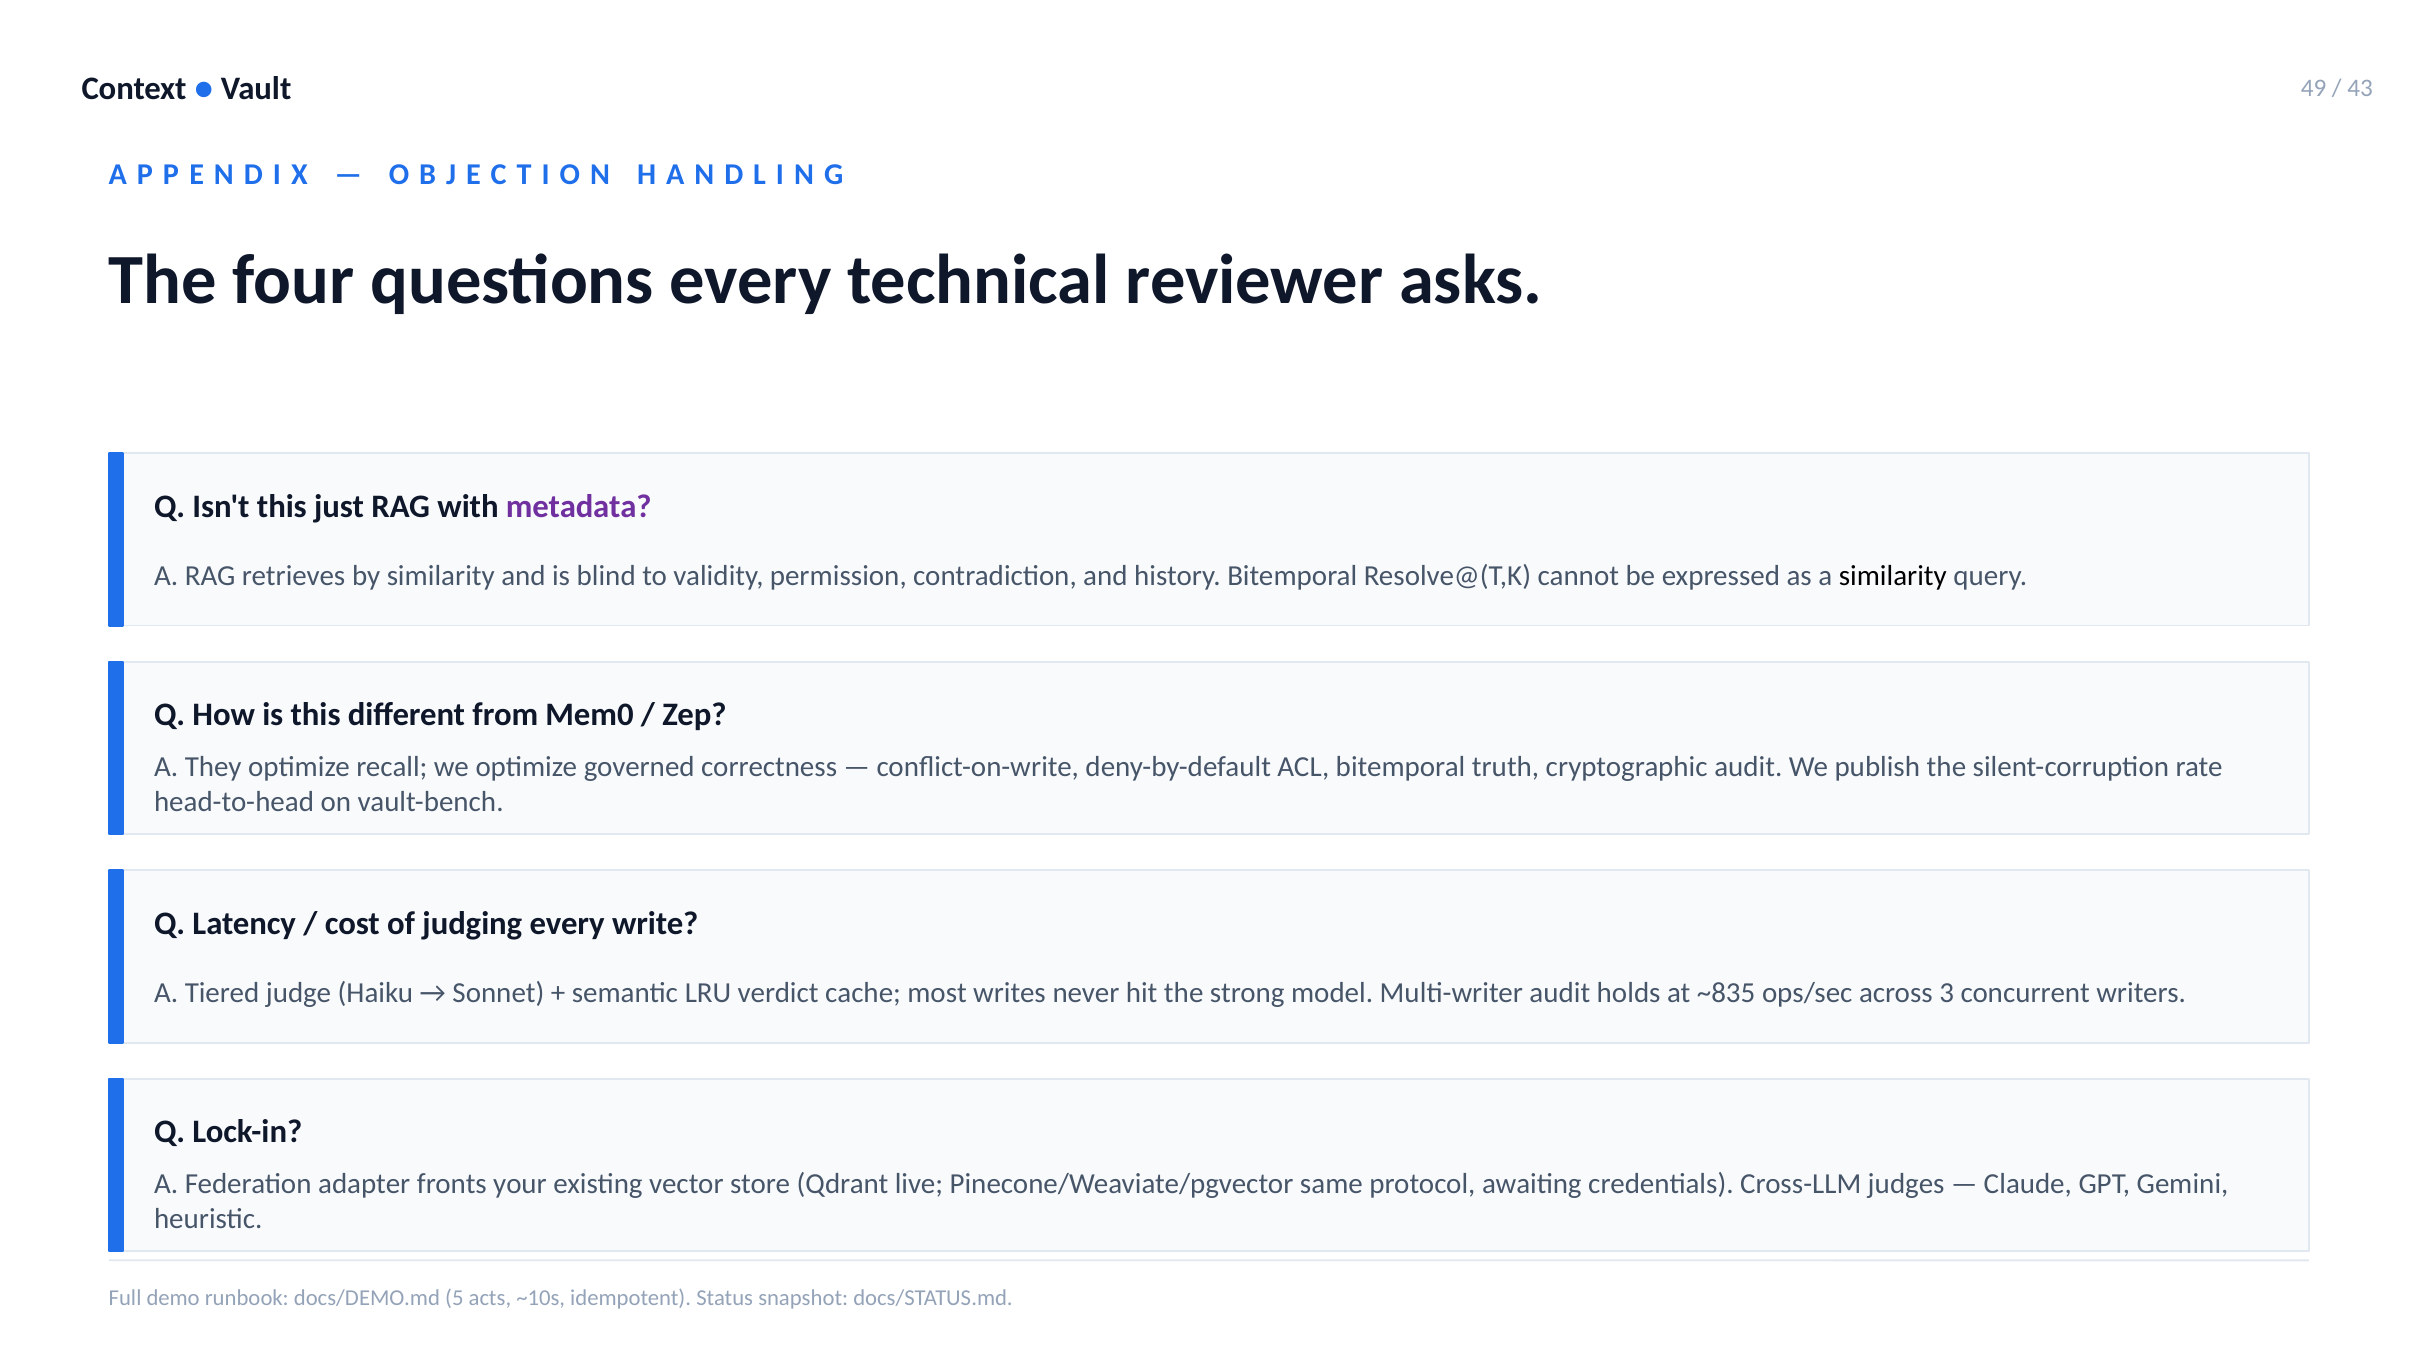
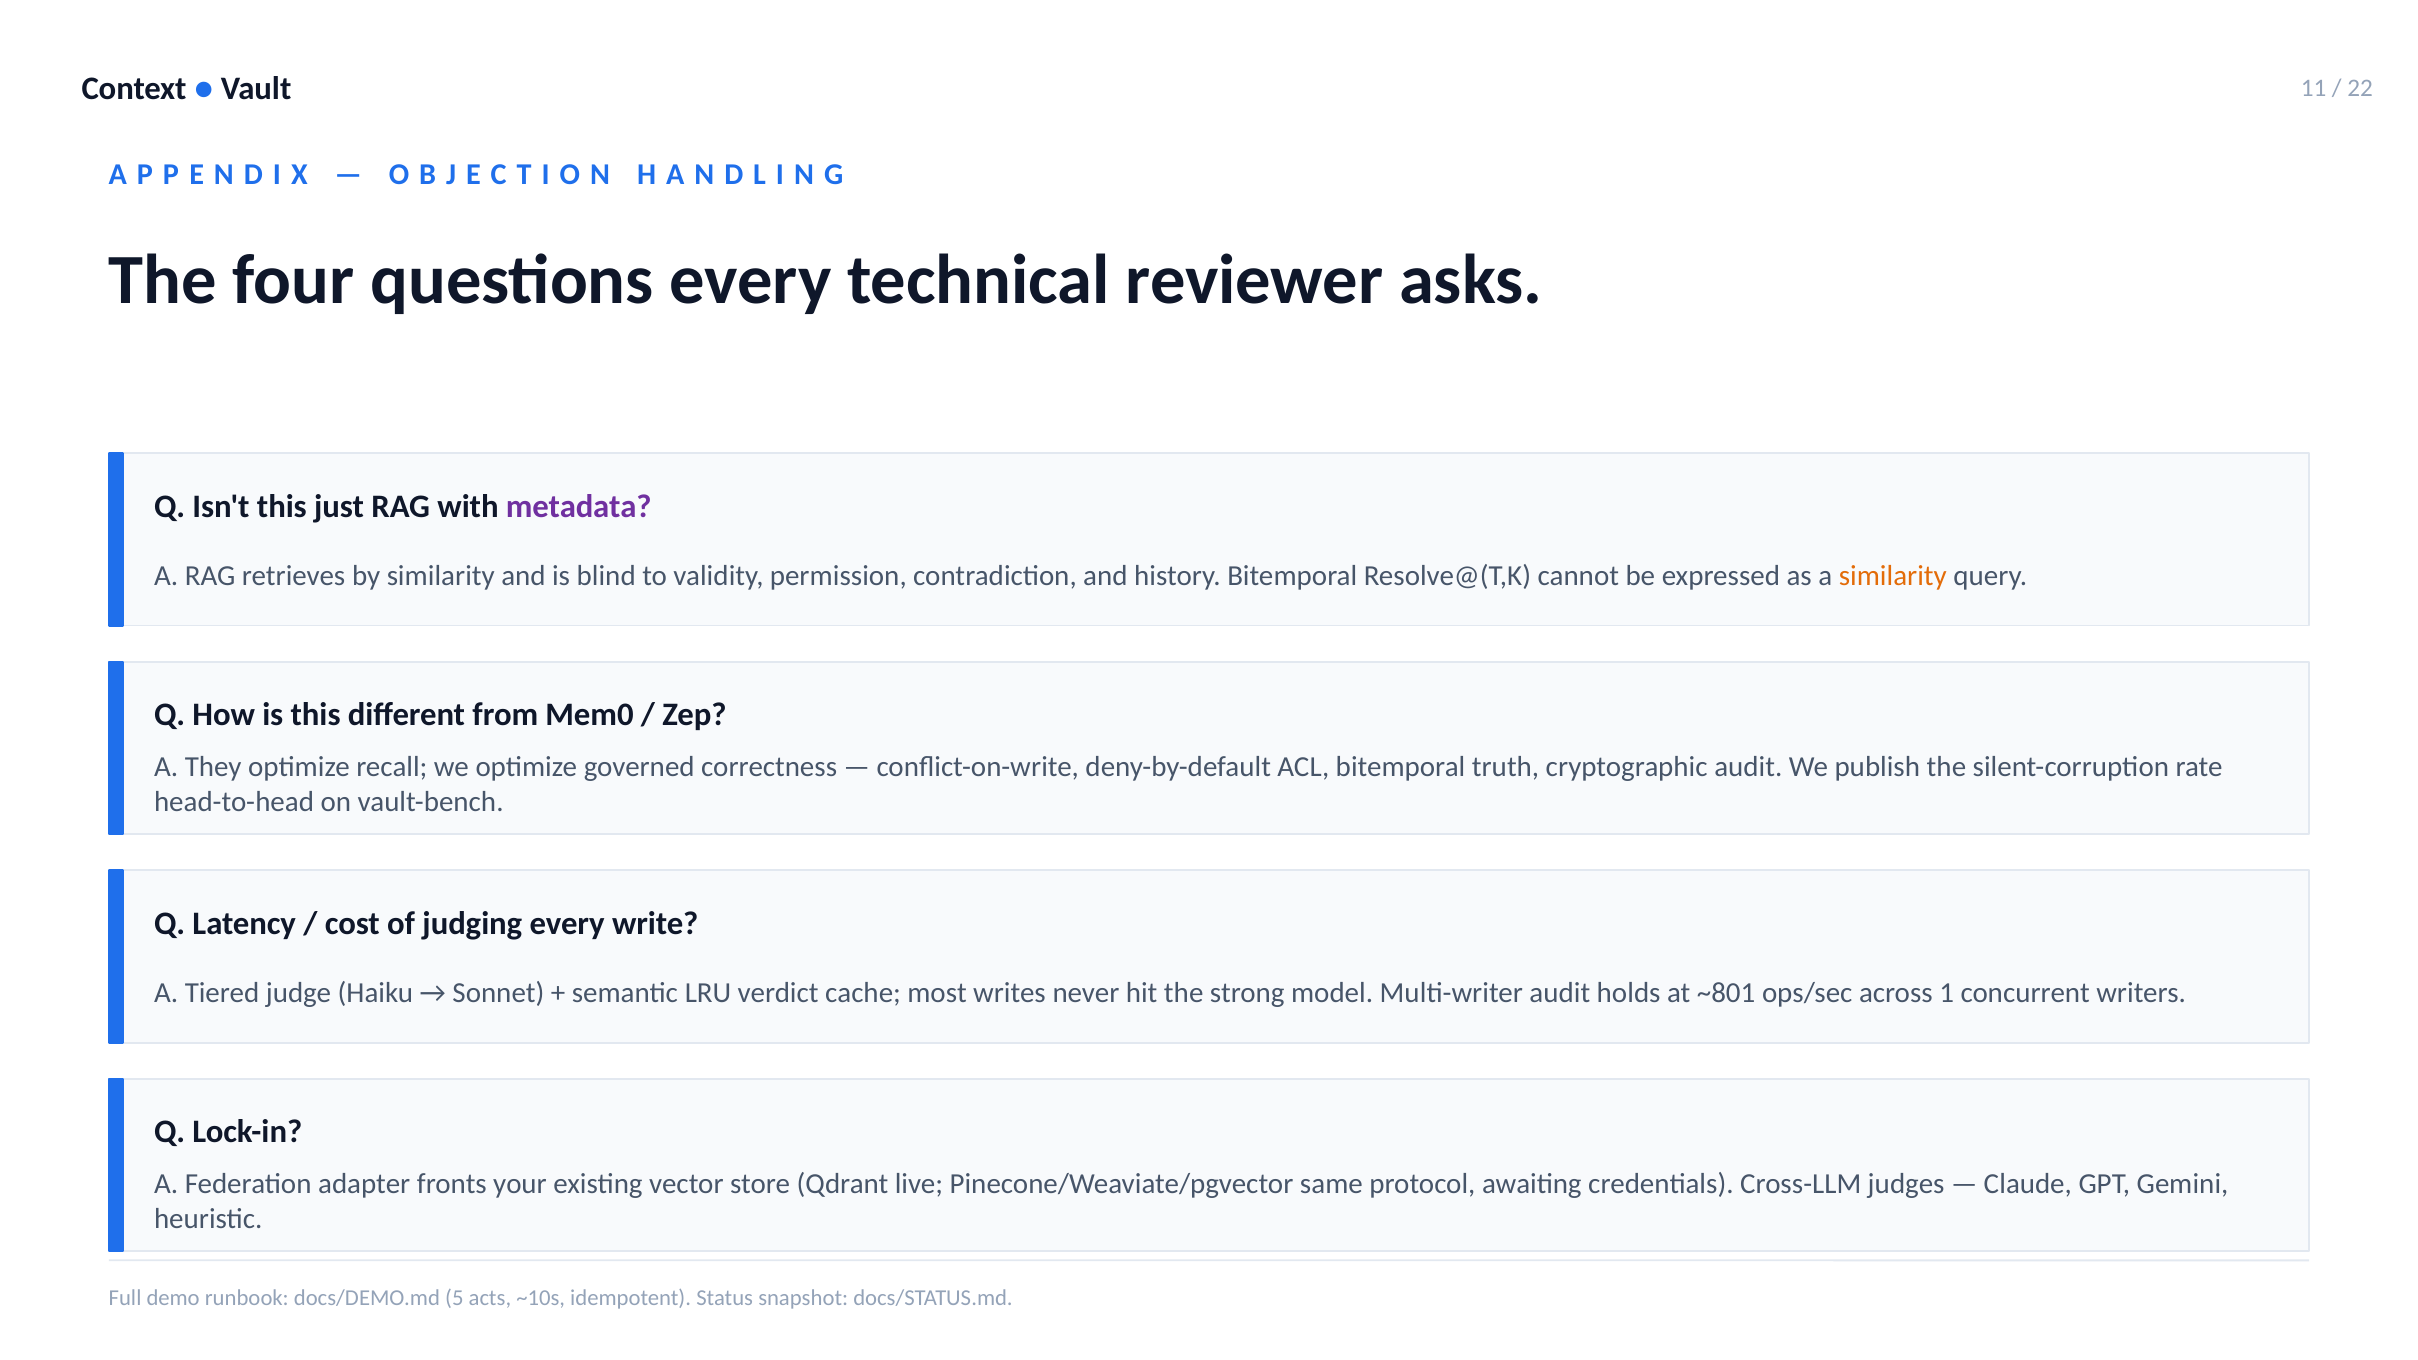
49: 49 -> 11 (2314, 88)
43: 43 -> 22 (2360, 88)
similarity colour: black -> orange (1893, 576)
~835: ~835 -> ~801 (1726, 993)
3: 3 -> 1 (1947, 993)
